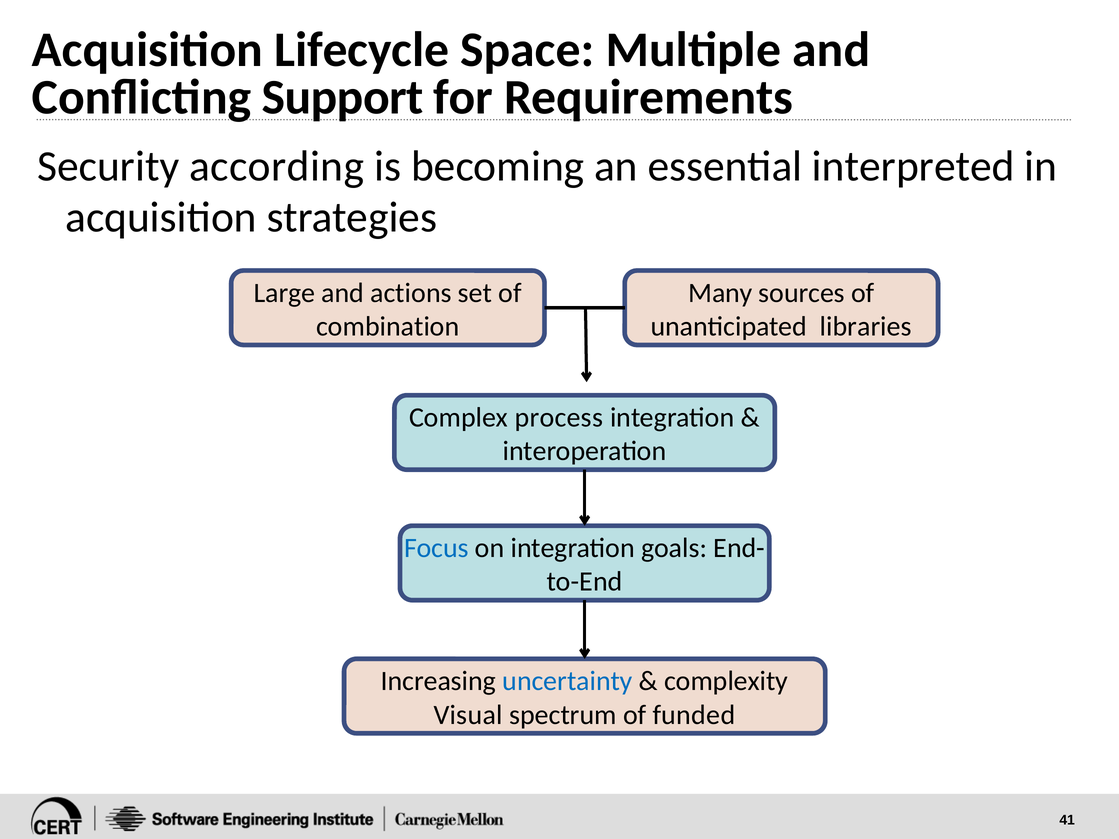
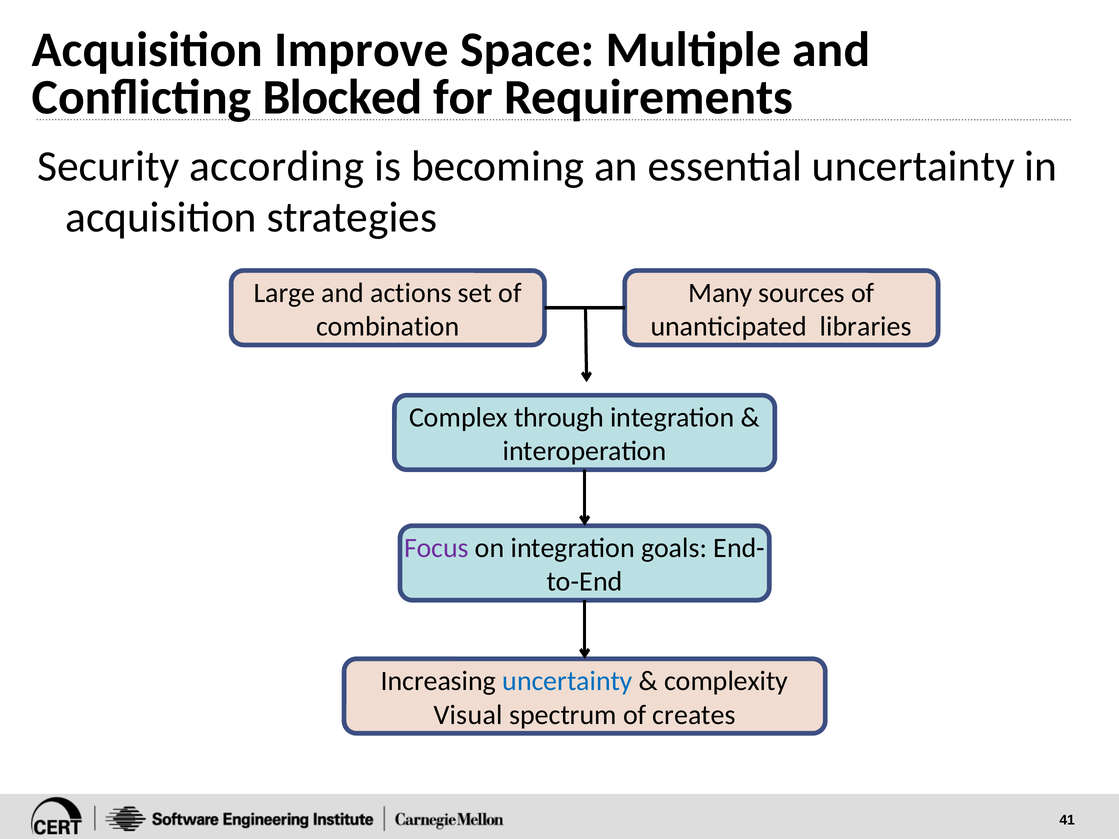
Lifecycle: Lifecycle -> Improve (361, 50)
Support: Support -> Blocked (343, 98)
essential interpreted: interpreted -> uncertainty (913, 166)
process: process -> through (559, 418)
Focus colour: blue -> purple (436, 548)
funded: funded -> creates (694, 715)
